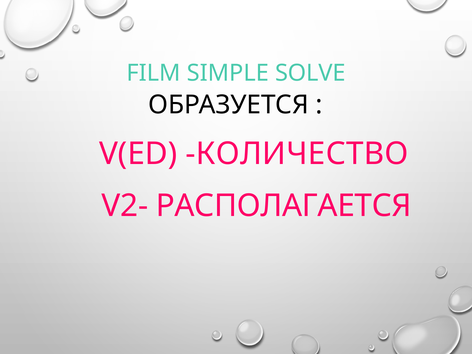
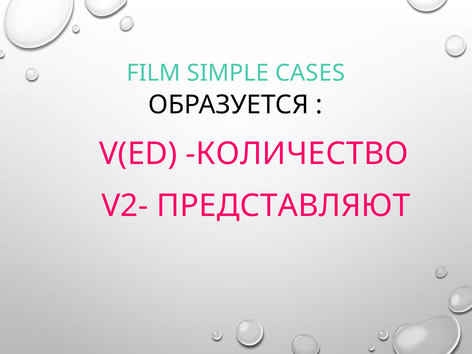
SOLVE: SOLVE -> CASES (310, 73)
РАСПОЛАГАЕТСЯ: РАСПОЛАГАЕТСЯ -> ПРЕДСТАВЛЯЮТ (283, 206)
